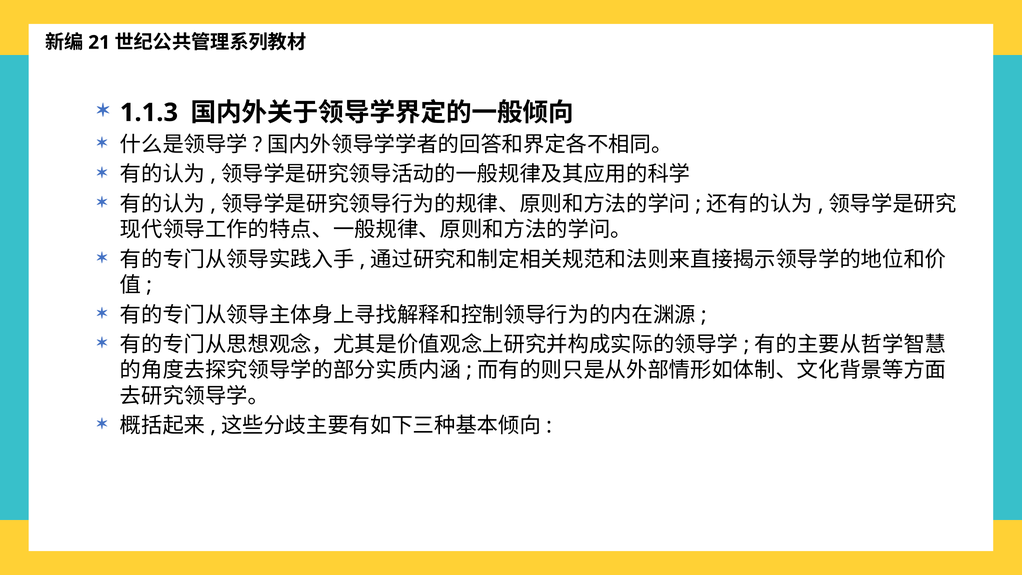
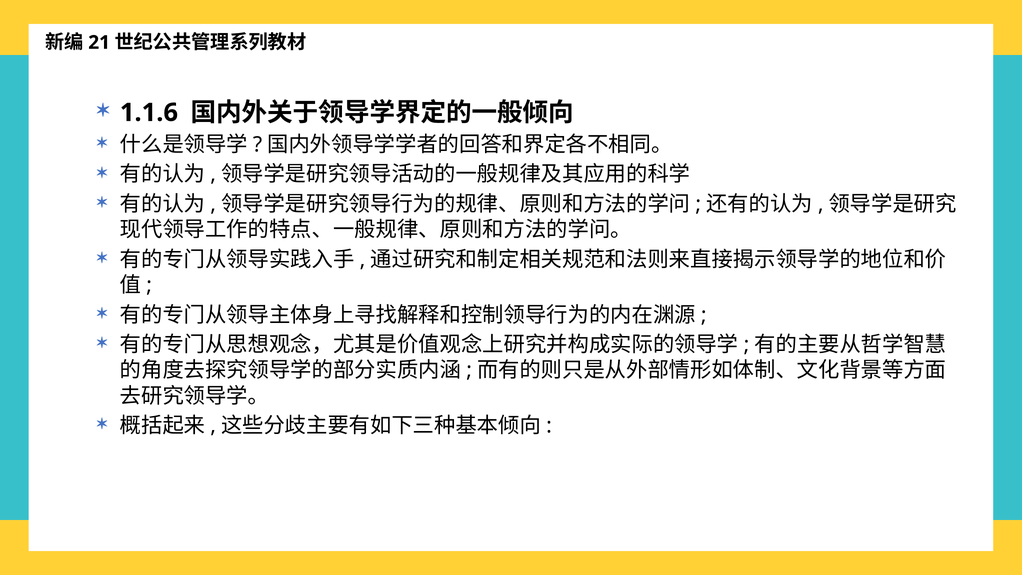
1.1.3: 1.1.3 -> 1.1.6 (149, 113)
